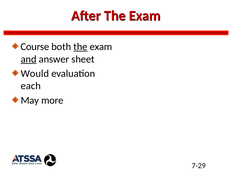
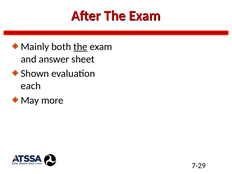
Course: Course -> Mainly (35, 47)
and underline: present -> none (29, 59)
Would: Would -> Shown (35, 74)
